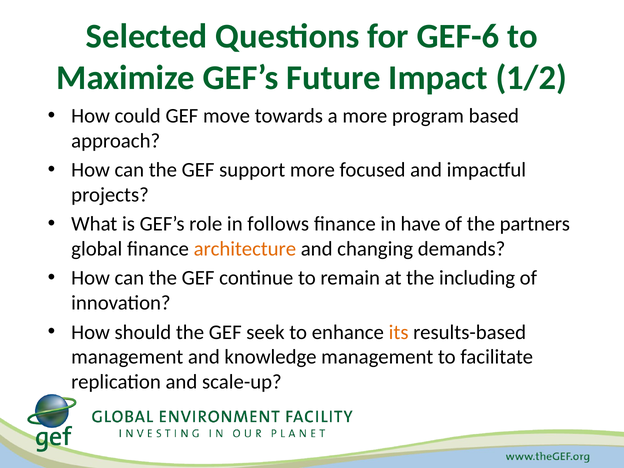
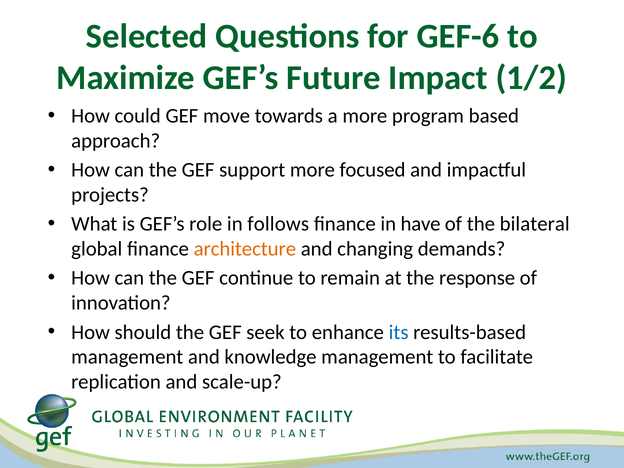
partners: partners -> bilateral (535, 224)
including: including -> response (477, 278)
its colour: orange -> blue (399, 332)
